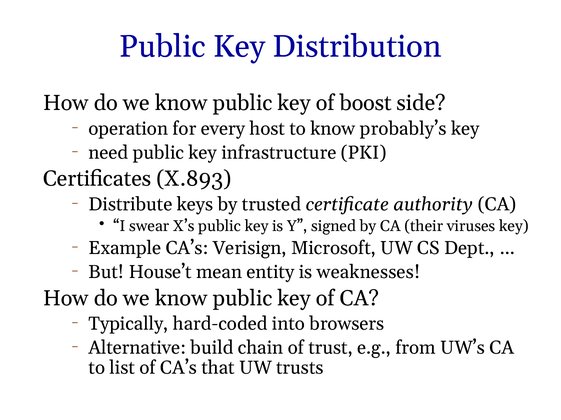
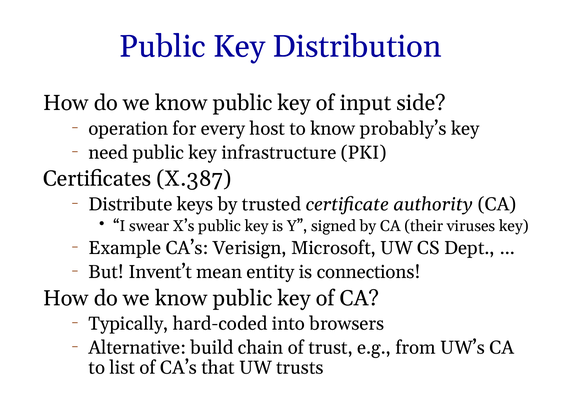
boost: boost -> input (366, 103)
X.893: X.893 -> X.387 (194, 179)
House’t: House’t -> Invent’t (160, 272)
weaknesses: weaknesses -> connections (369, 272)
